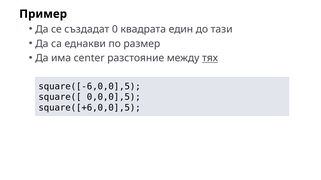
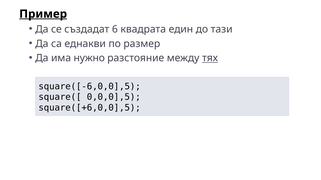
Пример underline: none -> present (43, 14)
0: 0 -> 6 (115, 29)
center: center -> нужно (89, 58)
